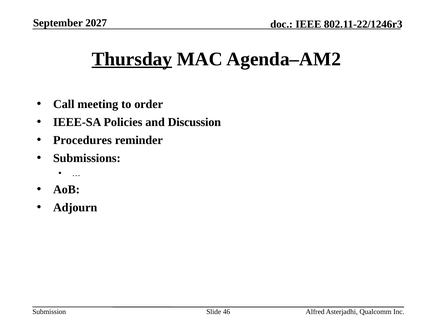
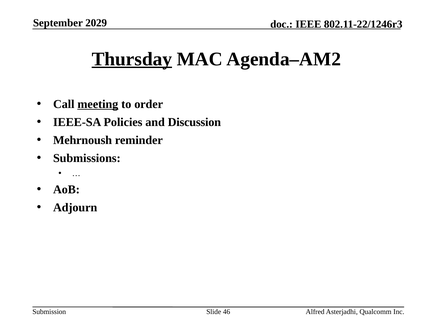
2027: 2027 -> 2029 (96, 23)
meeting underline: none -> present (98, 104)
Procedures: Procedures -> Mehrnoush (83, 140)
